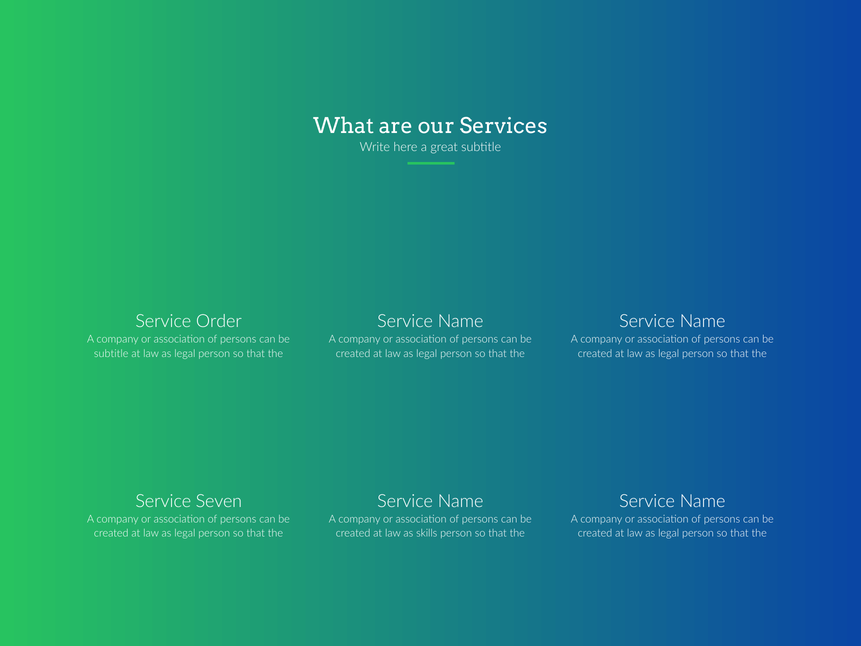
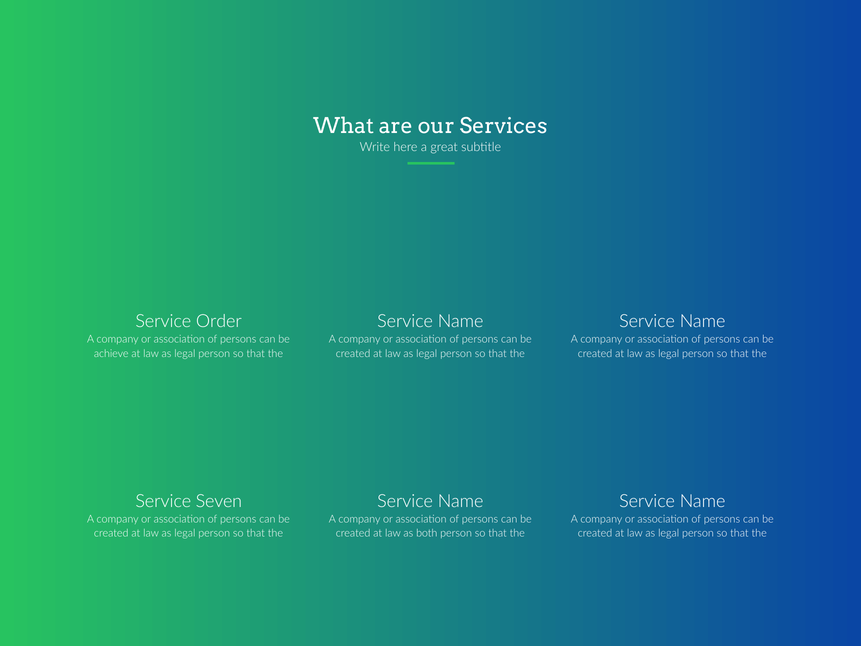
subtitle: subtitle -> achieve (111, 353)
skills: skills -> both (427, 533)
